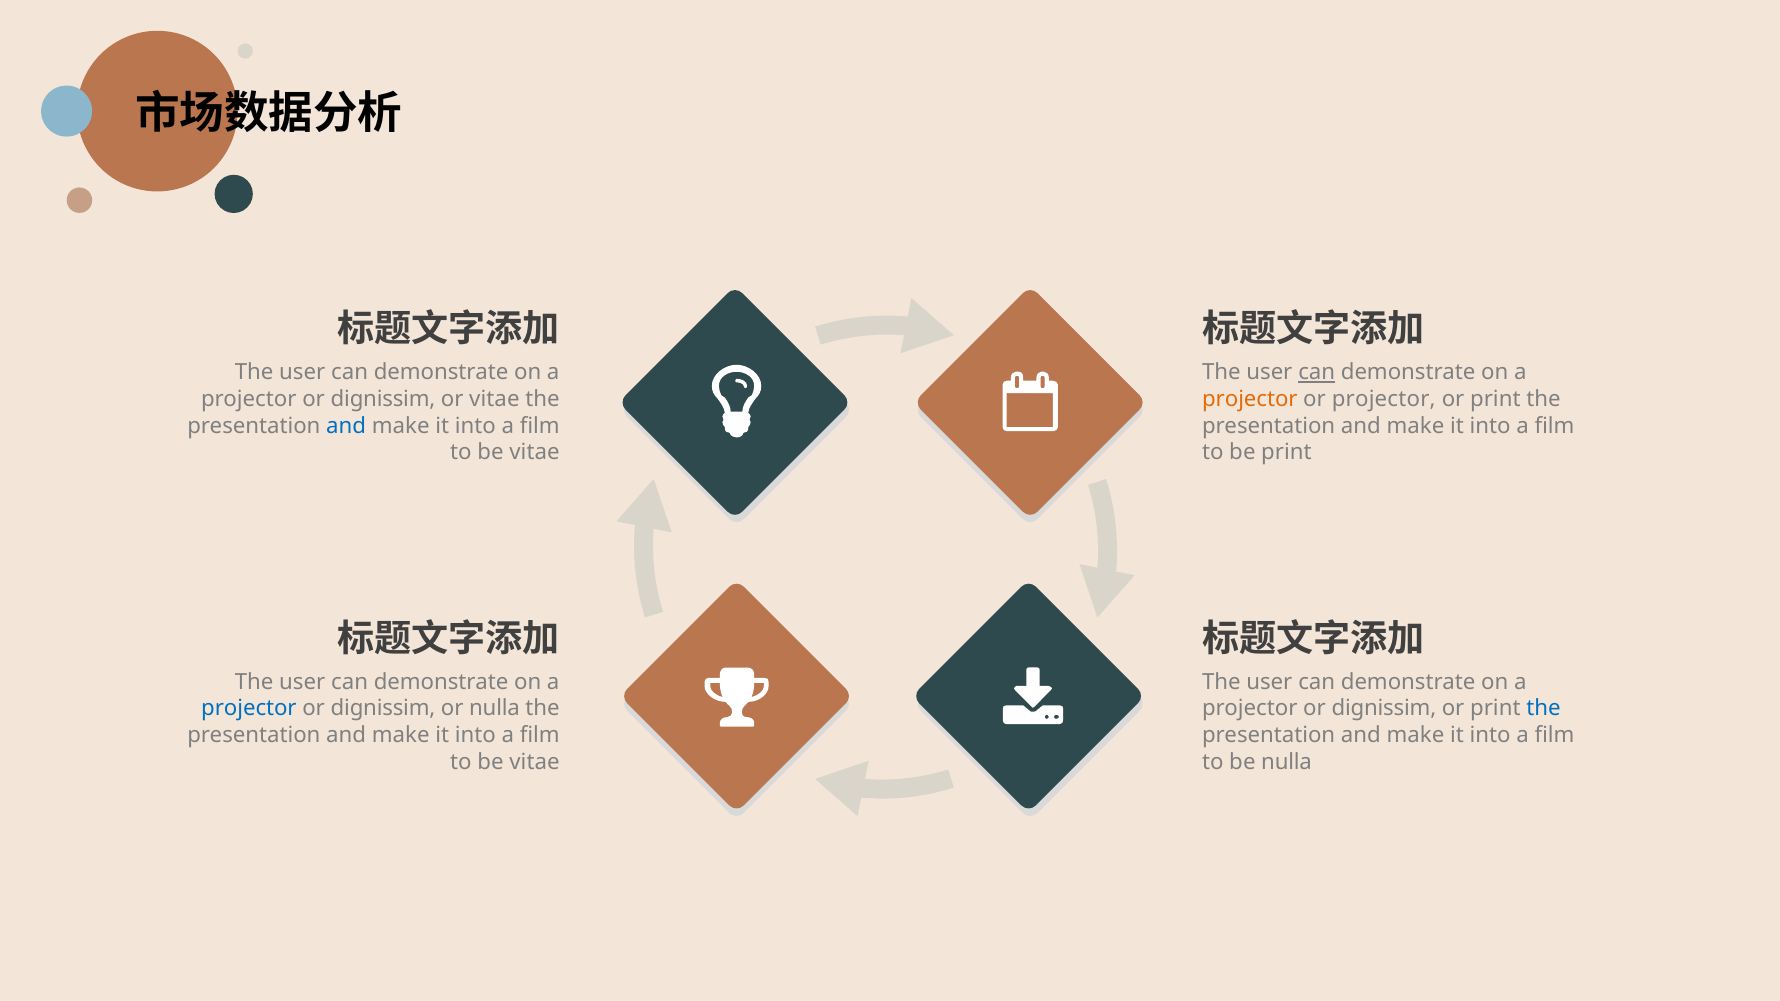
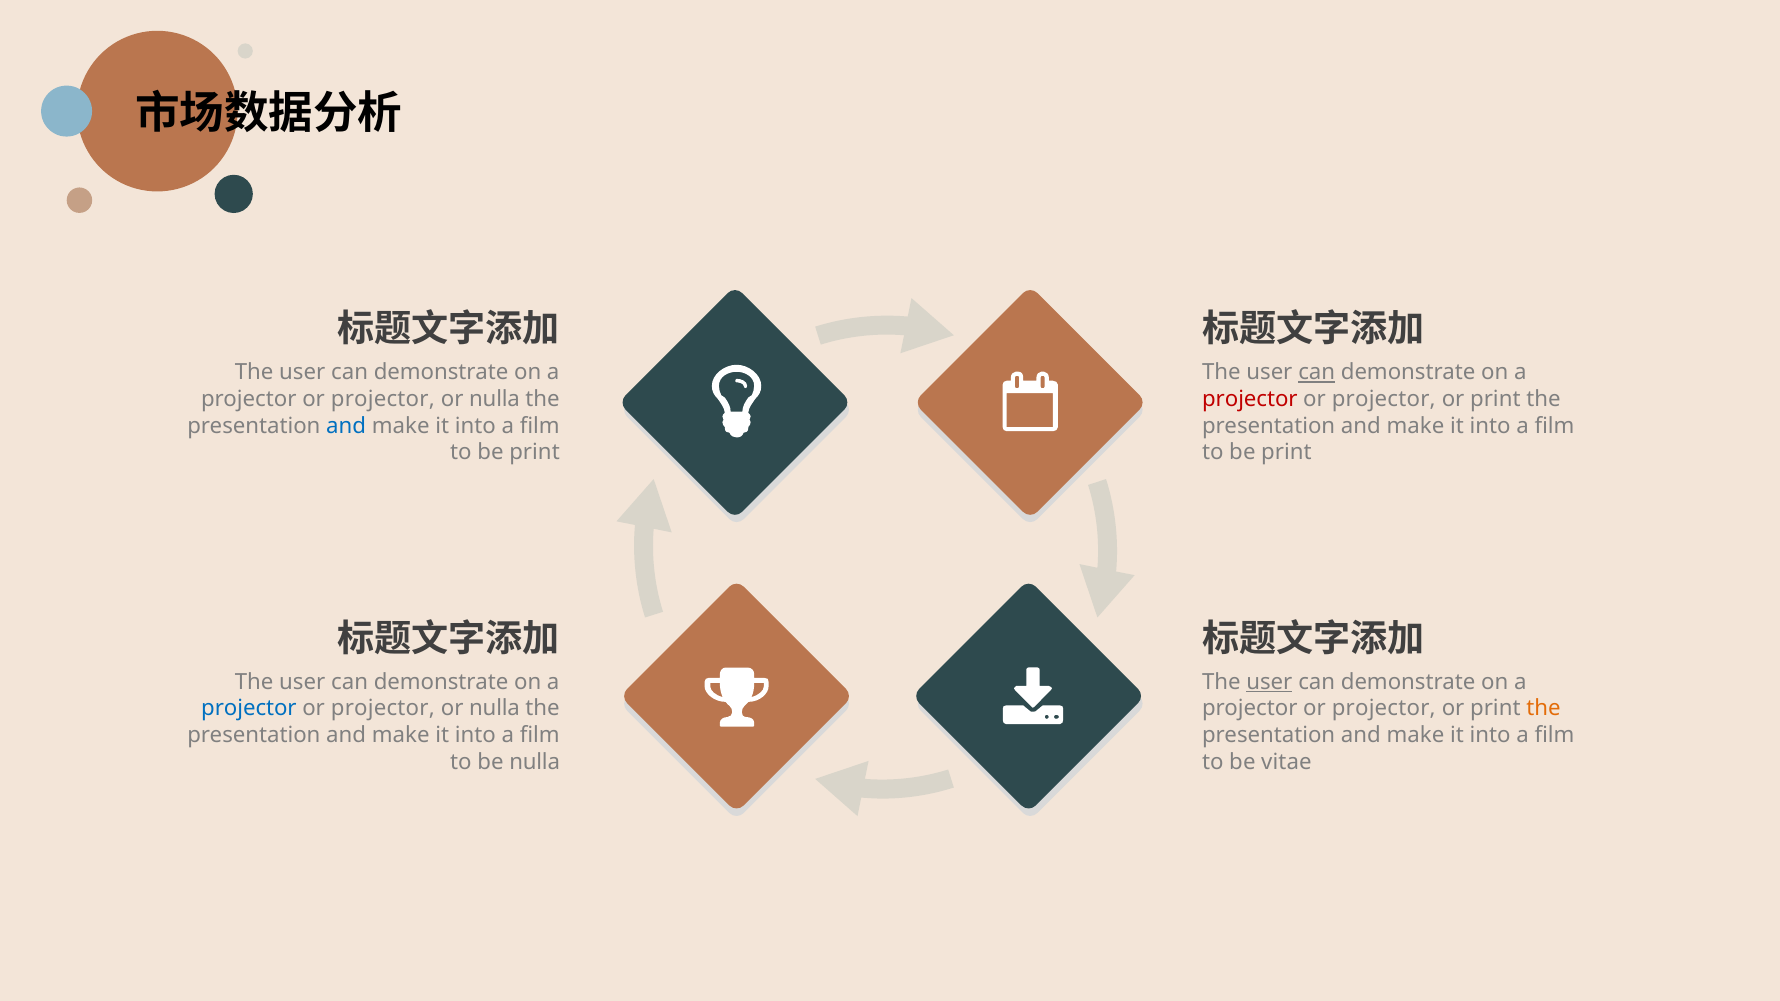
dignissim: dignissim -> projector (383, 399)
vitae: vitae -> nulla (494, 399)
projector colour: orange -> red (1250, 399)
vitae: vitae -> print (535, 453)
user underline: none -> present (1269, 682)
dignissim: dignissim -> projector (383, 709)
dignissim: dignissim -> projector (1384, 709)
the colour: blue -> orange (1543, 709)
vitae: vitae -> nulla (535, 762)
be nulla: nulla -> vitae (1286, 762)
